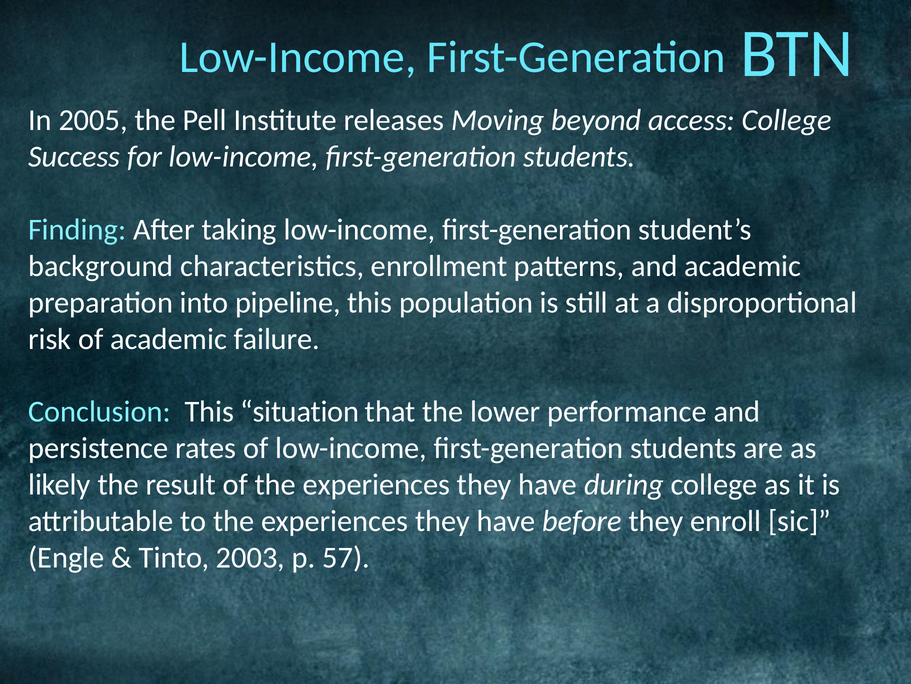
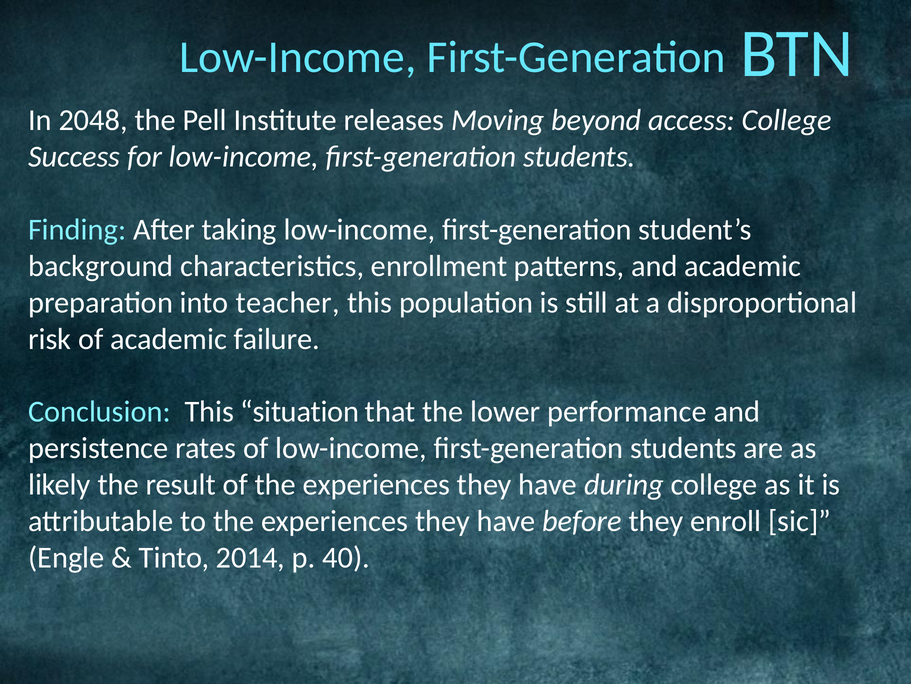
2005: 2005 -> 2048 (93, 120)
pipeline: pipeline -> teacher (288, 302)
2003: 2003 -> 2014 (250, 557)
57: 57 -> 40 (346, 557)
